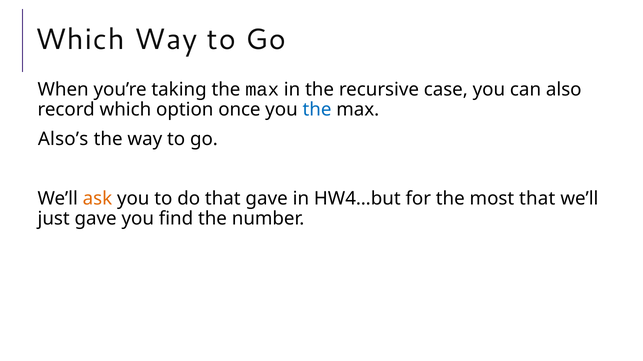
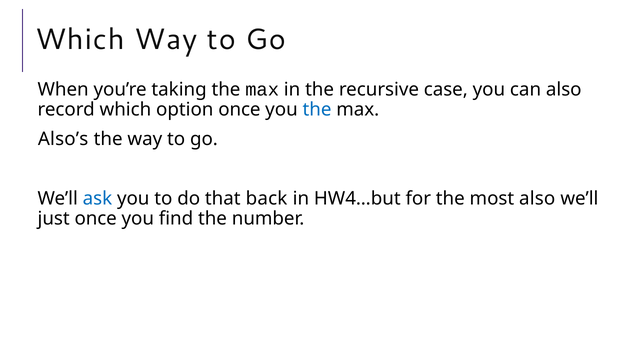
ask colour: orange -> blue (97, 199)
that gave: gave -> back (267, 199)
most that: that -> also (537, 199)
just gave: gave -> once (96, 219)
